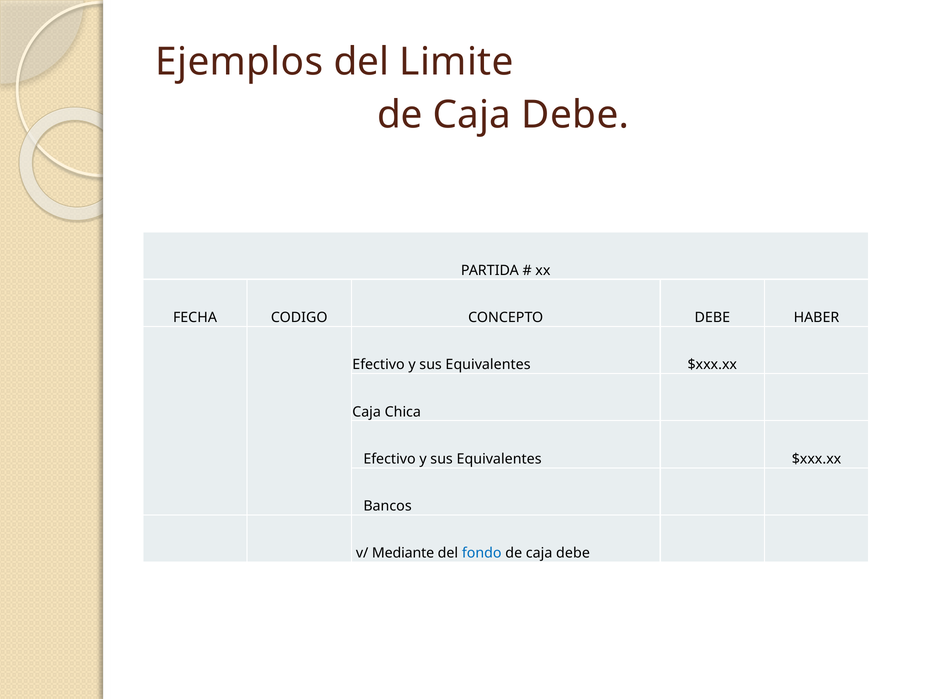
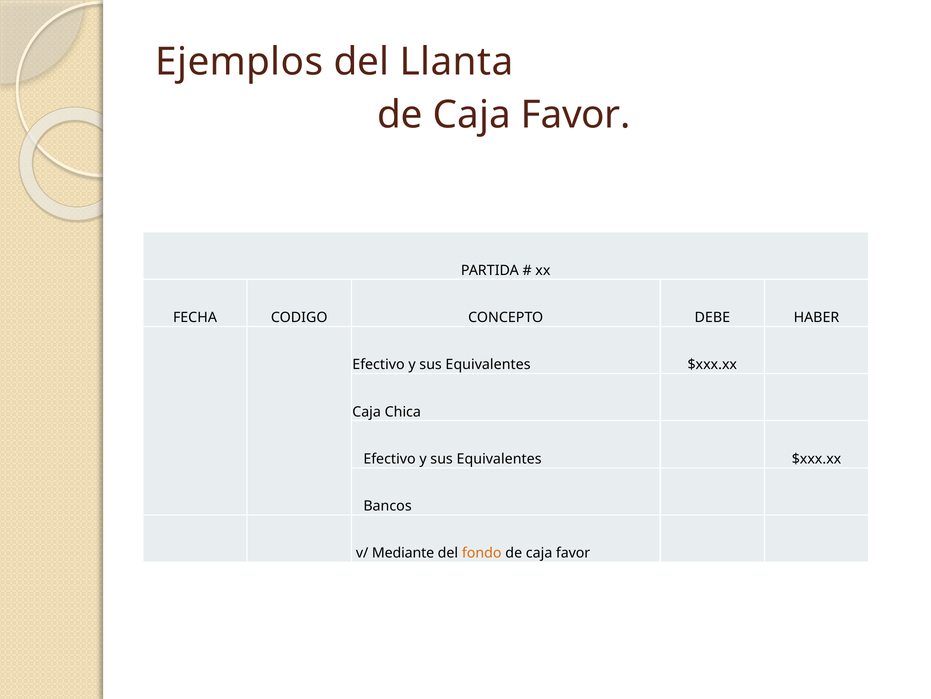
Limite: Limite -> Llanta (457, 62)
Debe: Debe -> Favor (576, 115)
fondo colour: blue -> orange (482, 553)
debe: debe -> favor (573, 553)
